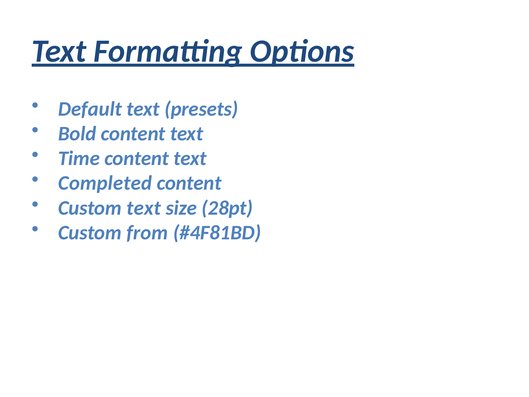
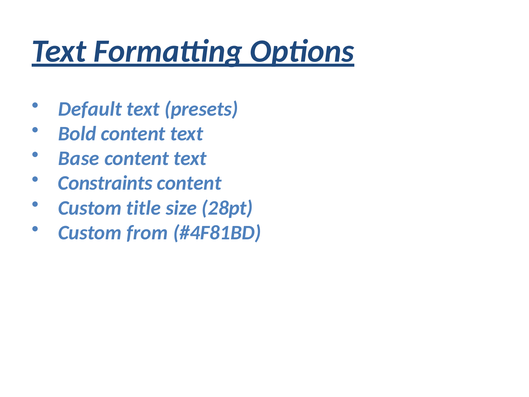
Time: Time -> Base (79, 158)
Completed: Completed -> Constraints (105, 183)
Custom text: text -> title (144, 208)
